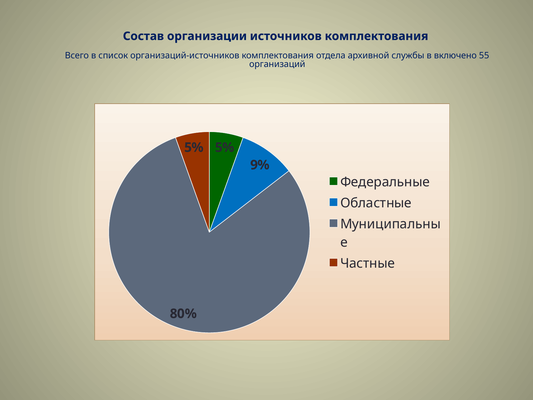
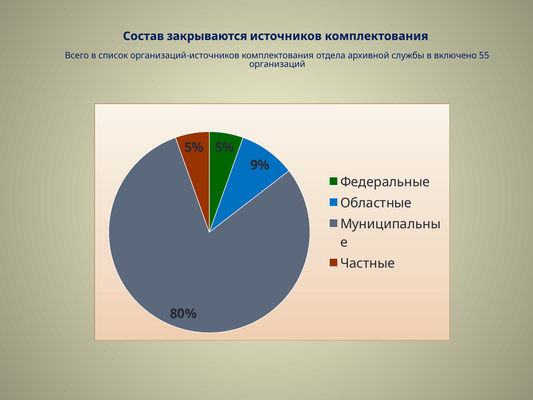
организации: организации -> закрываются (207, 36)
